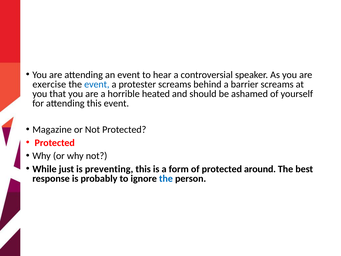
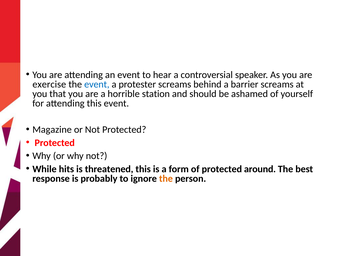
heated: heated -> station (156, 94)
just: just -> hits (66, 169)
preventing: preventing -> threatened (109, 169)
the colour: blue -> orange (166, 178)
